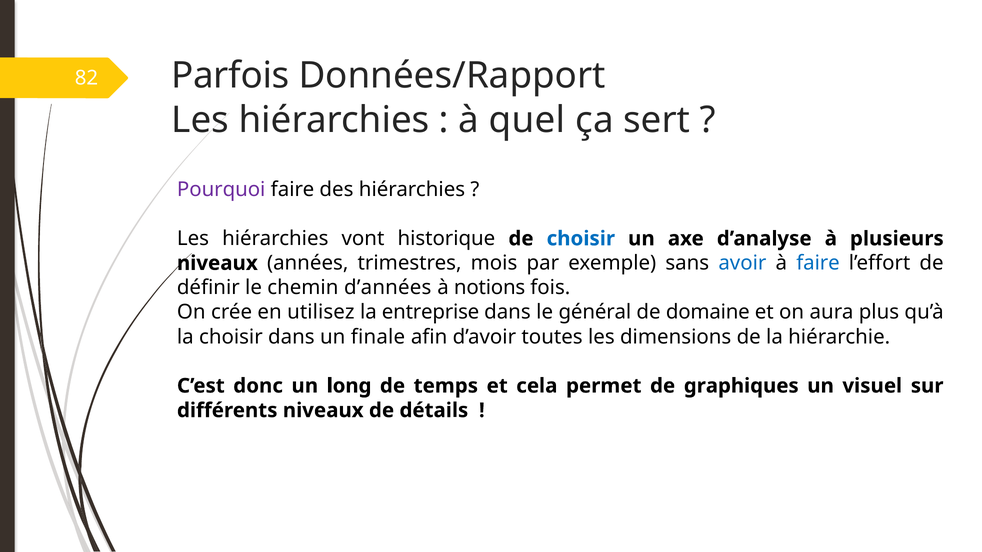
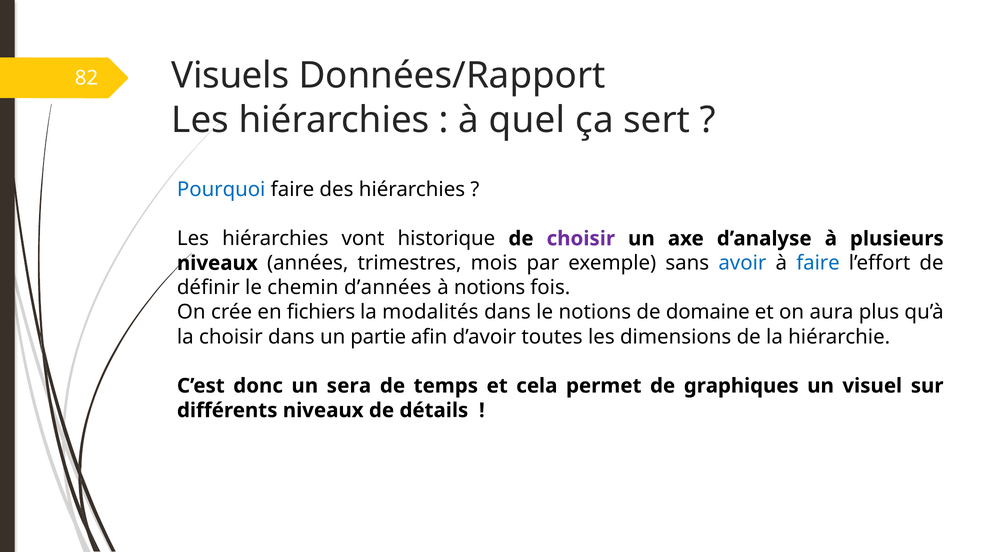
Parfois: Parfois -> Visuels (230, 76)
Pourquoi colour: purple -> blue (221, 190)
choisir colour: blue -> purple (581, 239)
utilisez: utilisez -> fichiers (321, 312)
entreprise: entreprise -> modalités (430, 312)
le général: général -> notions (595, 312)
finale: finale -> partie (378, 337)
long: long -> sera (349, 386)
